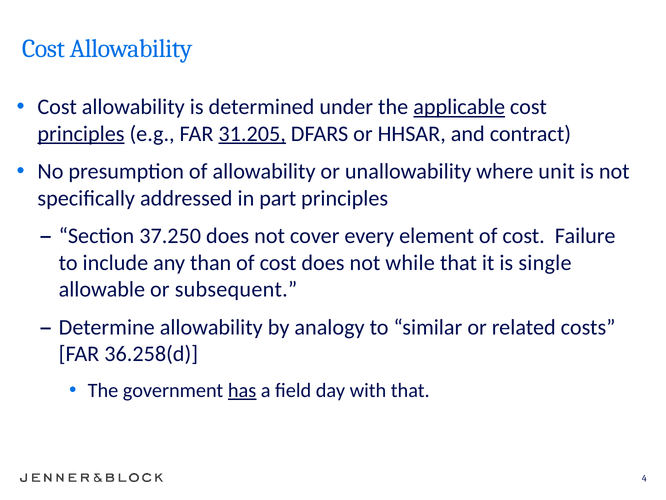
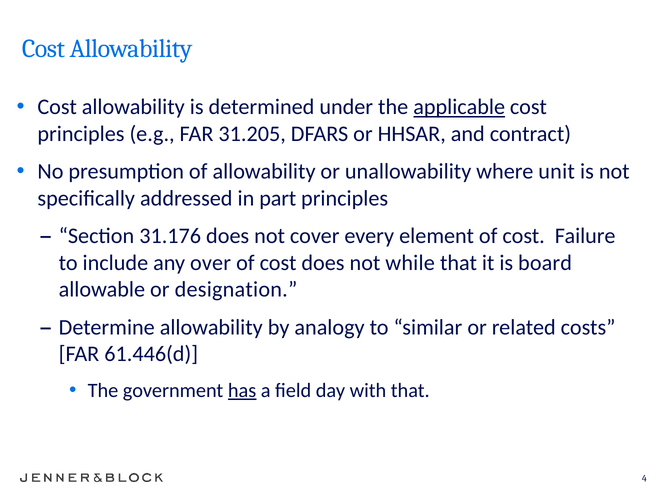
principles underline: present -> none (81, 134)
31.205 underline: present -> none (252, 134)
37.250: 37.250 -> 31.176 (170, 236)
than: than -> over (211, 262)
single: single -> board (545, 262)
subsequent: subsequent -> designation (236, 289)
36.258(d: 36.258(d -> 61.446(d (151, 353)
